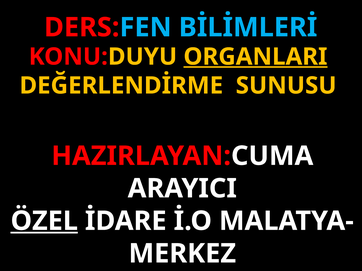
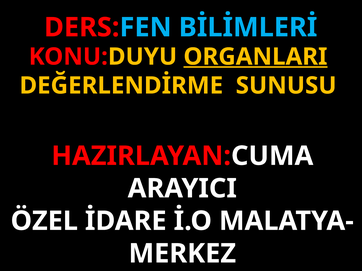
ÖZEL underline: present -> none (44, 221)
